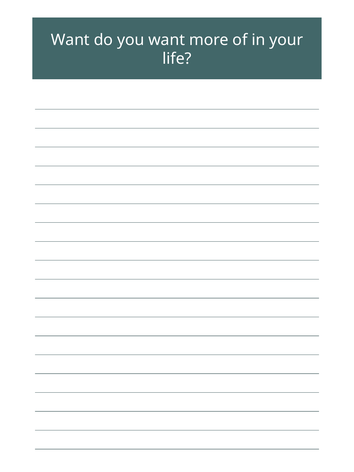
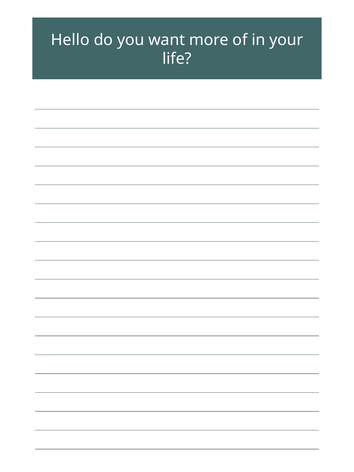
Want: Want -> Hello (70, 40)
